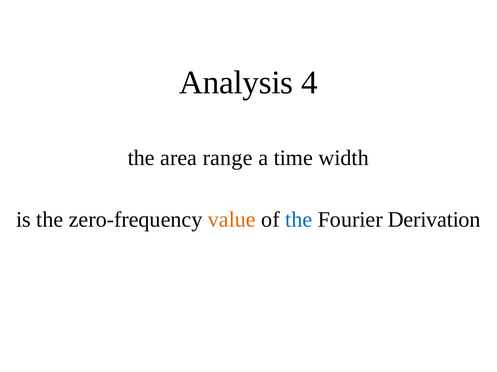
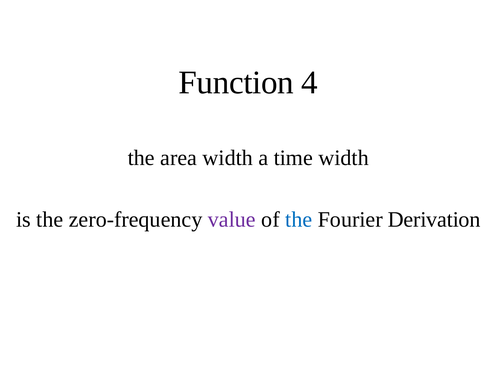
Analysis: Analysis -> Function (236, 83)
area range: range -> width (228, 158)
value colour: orange -> purple (232, 220)
